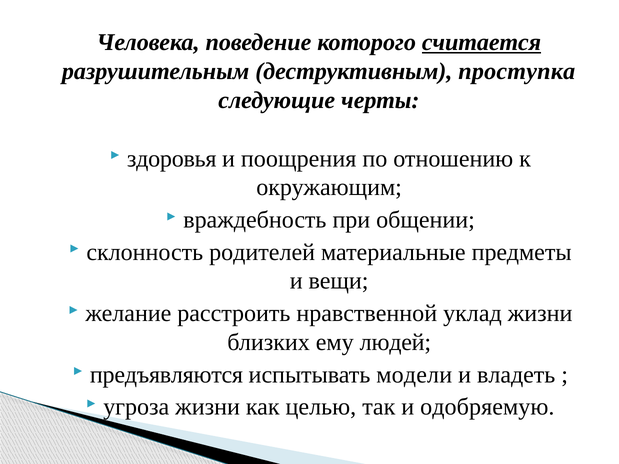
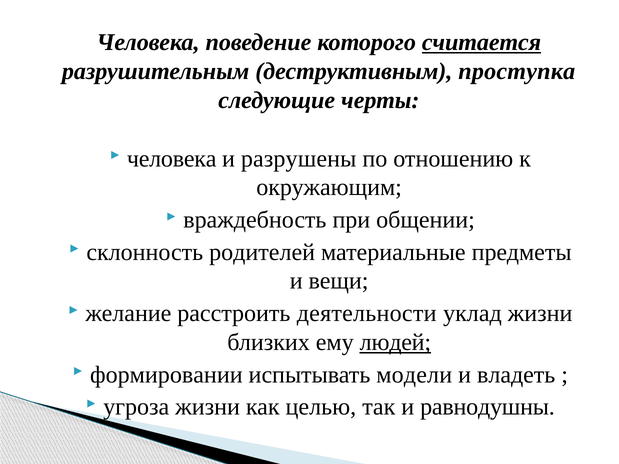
здоровья: здоровья -> человека (172, 159)
поощрения: поощрения -> разрушены (299, 159)
нравственной: нравственной -> деятельности (367, 314)
людей underline: none -> present (395, 342)
предъявляются: предъявляются -> формировании (166, 375)
одобряемую: одобряемую -> равнодушны (487, 407)
